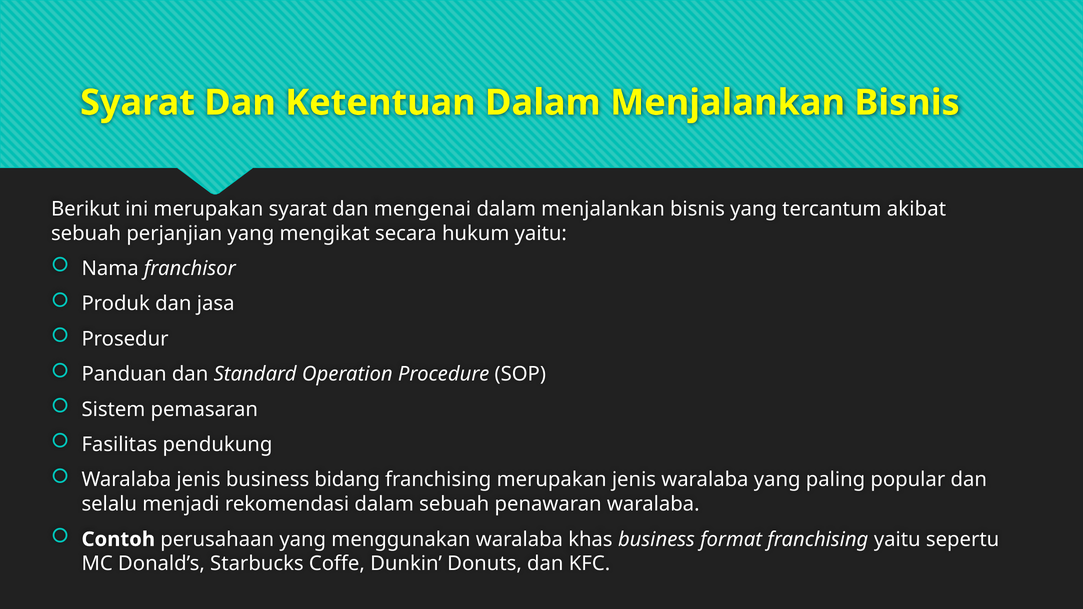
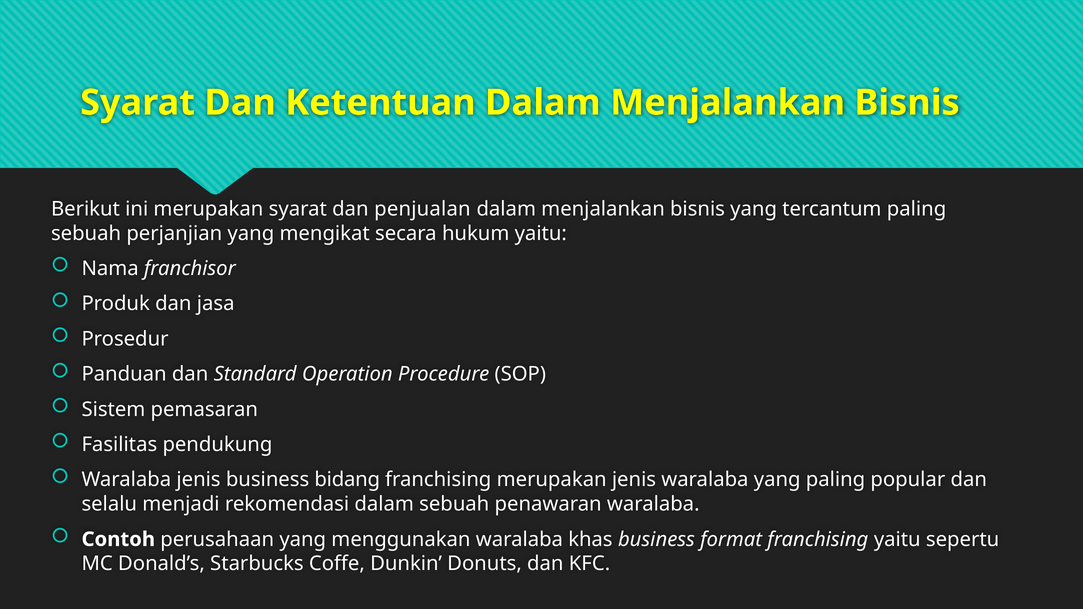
mengenai: mengenai -> penjualan (422, 209)
tercantum akibat: akibat -> paling (917, 209)
